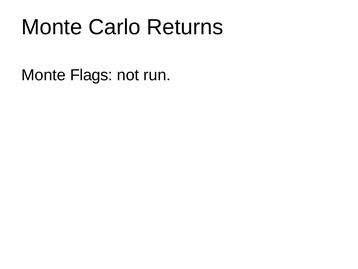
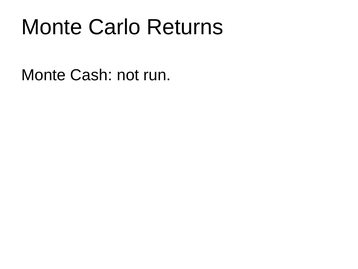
Flags: Flags -> Cash (91, 75)
